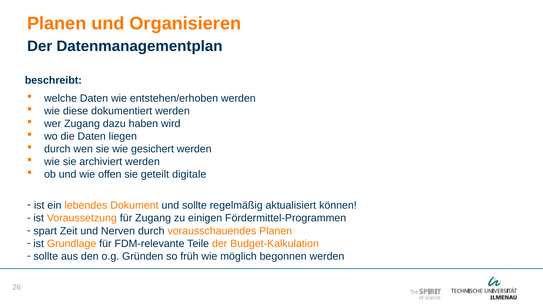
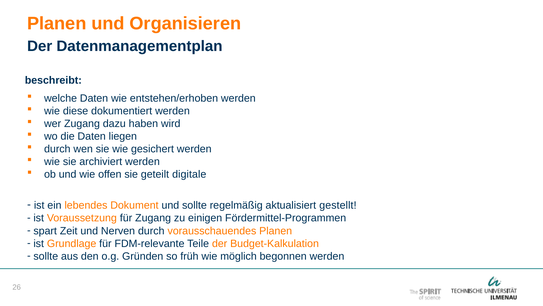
können: können -> gestellt (338, 205)
